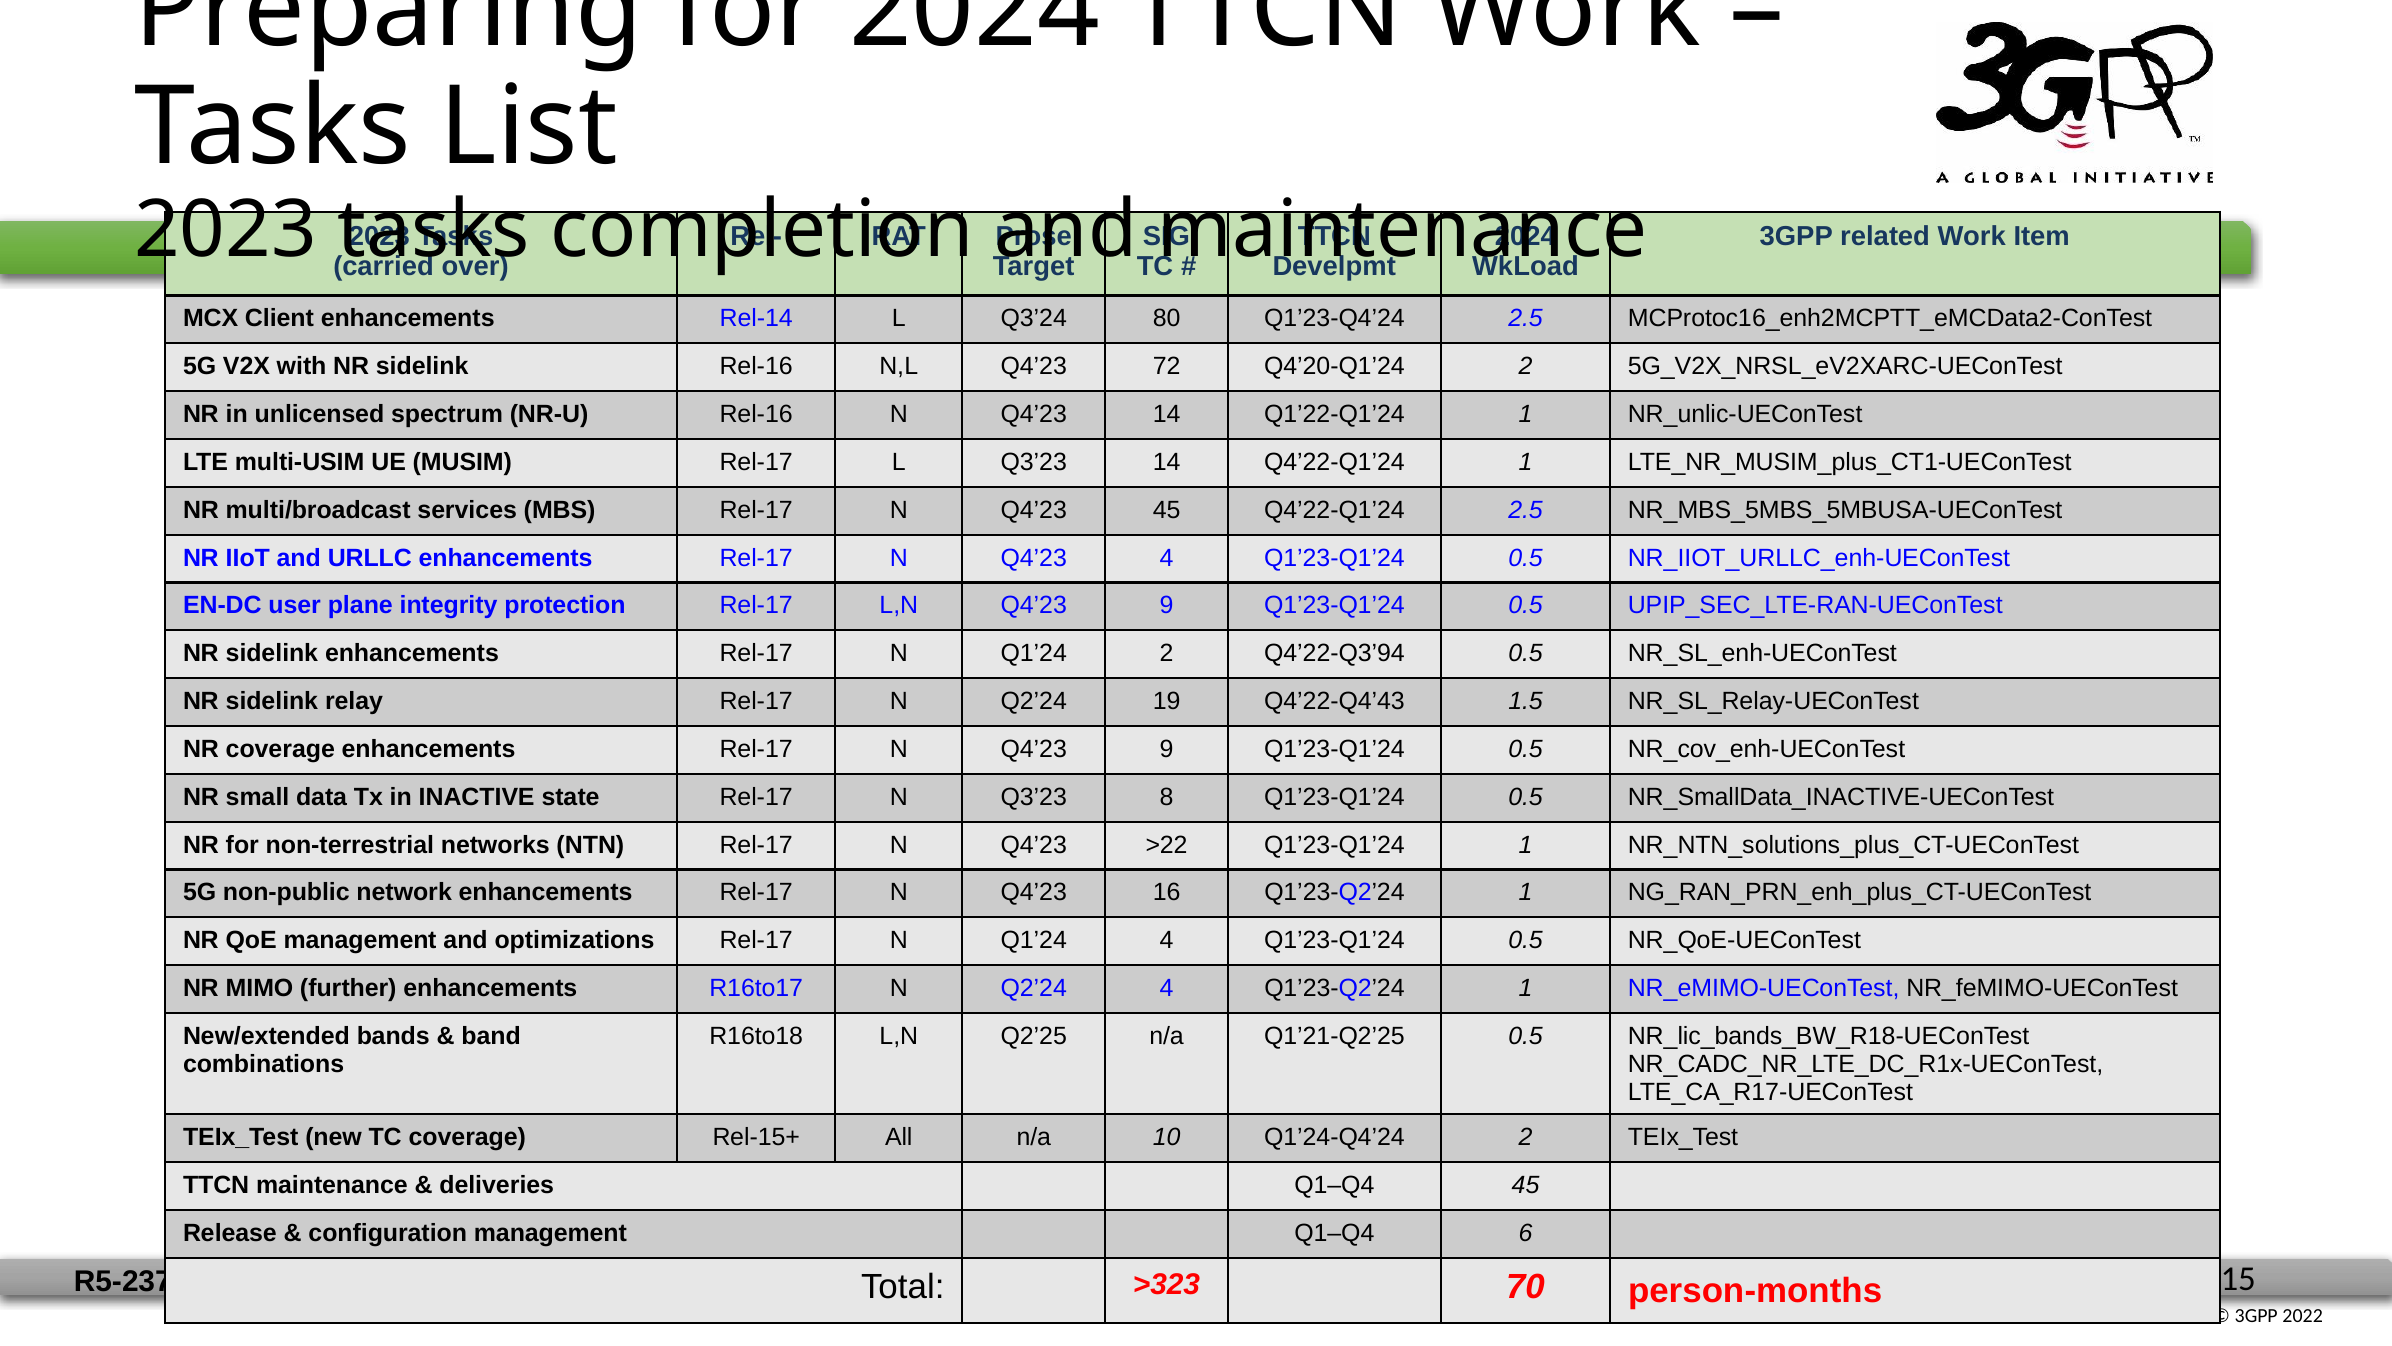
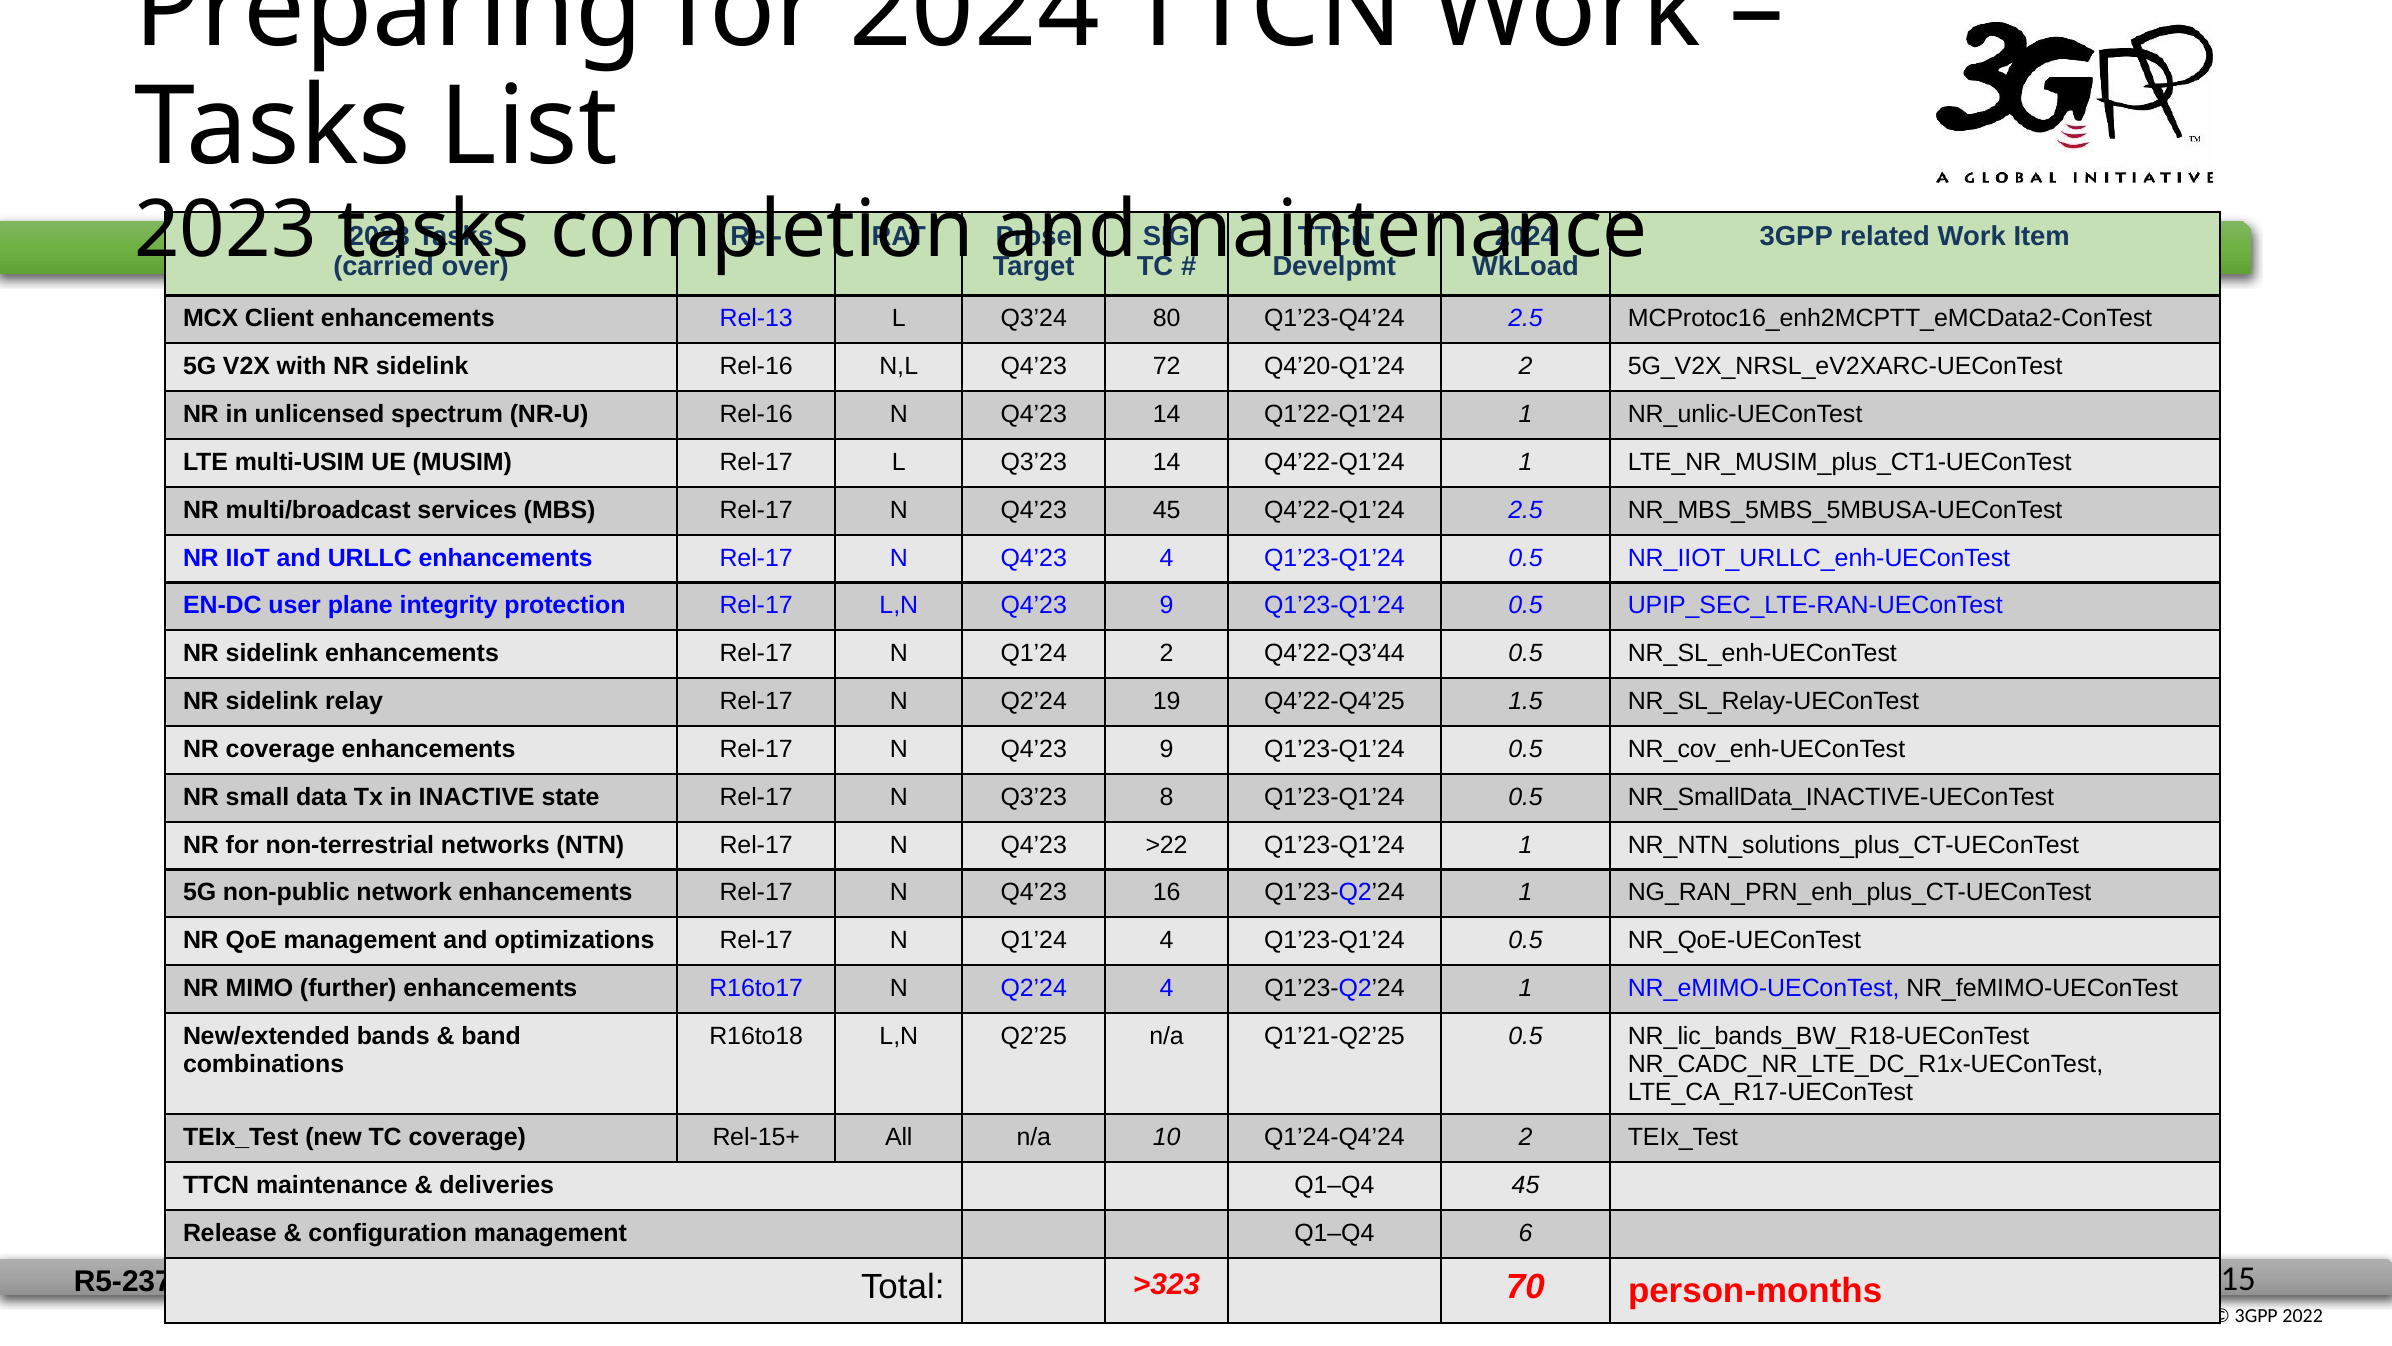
Rel-14: Rel-14 -> Rel-13 (756, 319)
Q4’22-Q3’94: Q4’22-Q3’94 -> Q4’22-Q3’44 (1334, 653)
Q4’22-Q4’43: Q4’22-Q4’43 -> Q4’22-Q4’25 (1334, 701)
